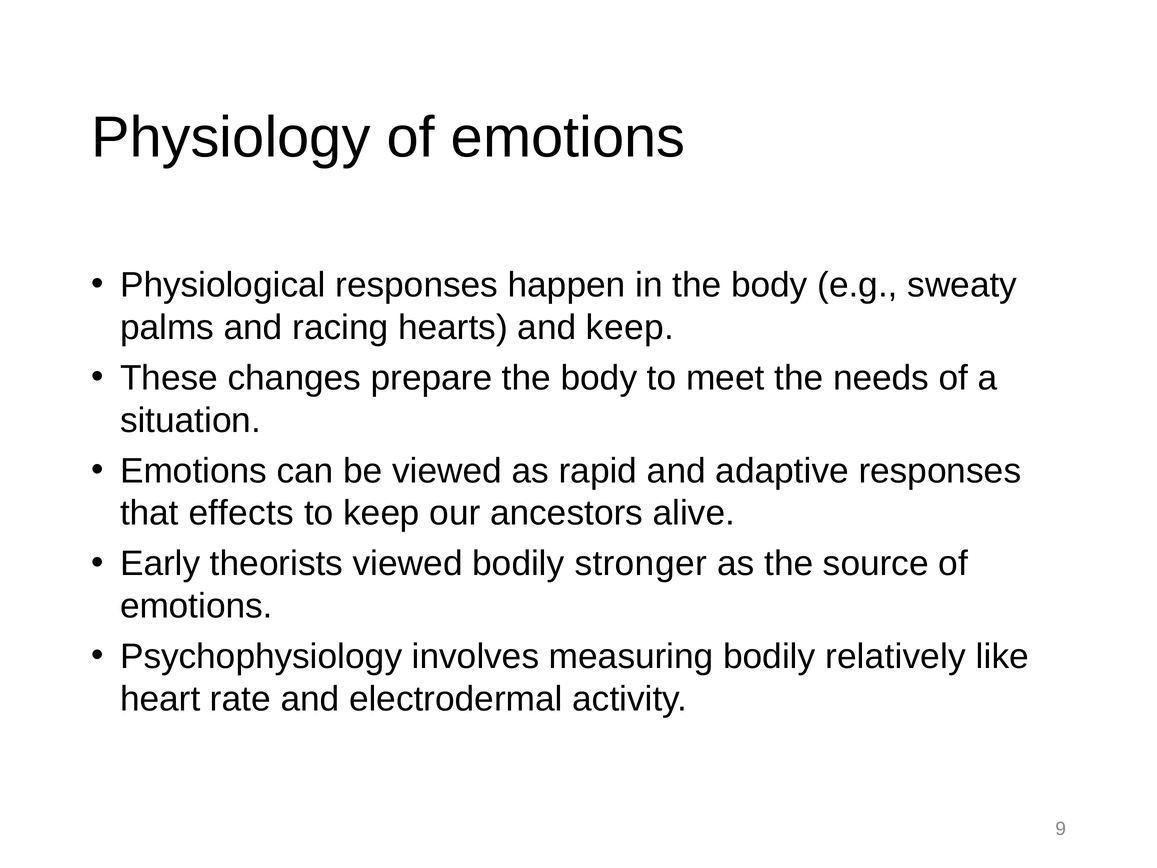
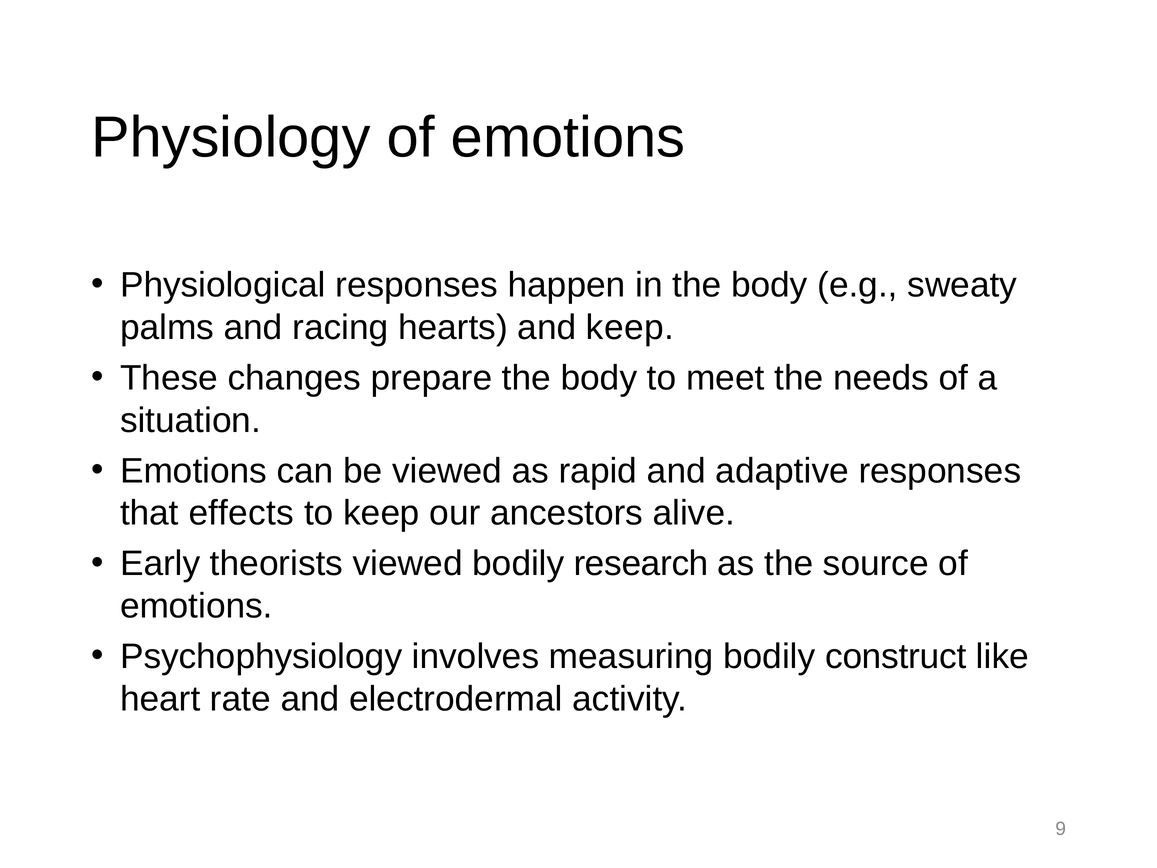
stronger: stronger -> research (641, 564)
relatively: relatively -> construct (896, 656)
